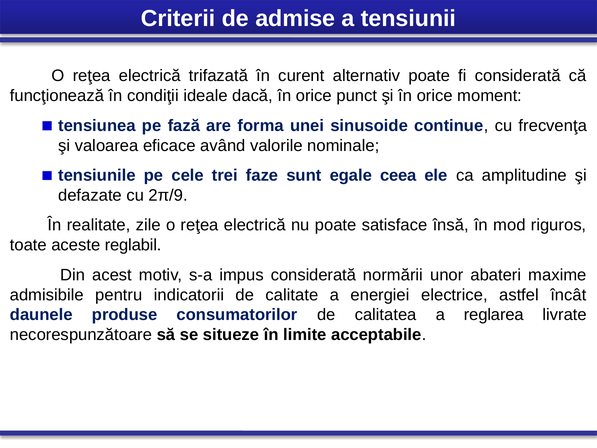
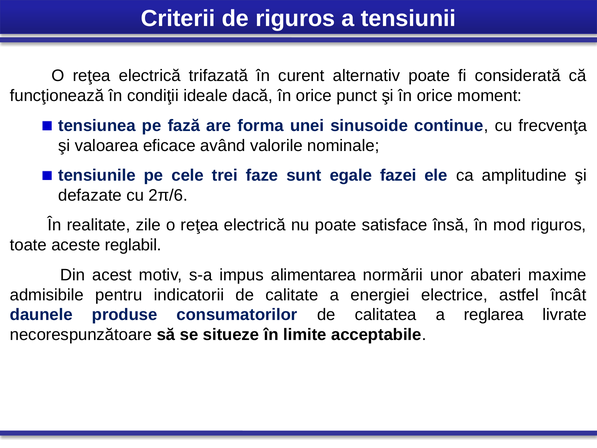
de admise: admise -> riguros (295, 18)
ceea: ceea -> fazei (398, 175)
2π/9: 2π/9 -> 2π/6 (168, 195)
impus considerată: considerată -> alimentarea (313, 275)
